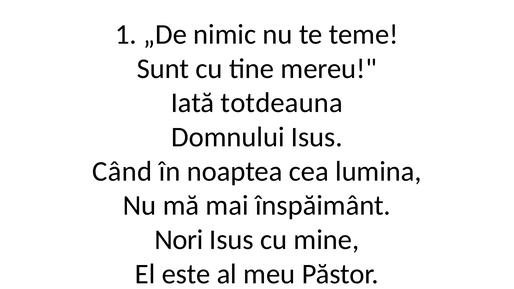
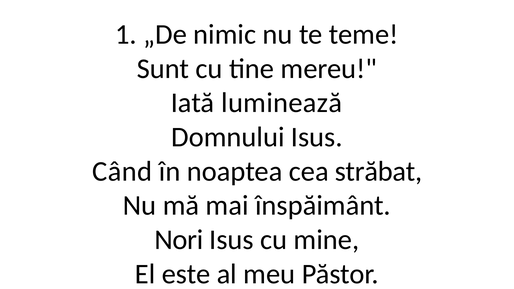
totdeauna: totdeauna -> luminează (282, 103)
lumina: lumina -> străbat (378, 171)
